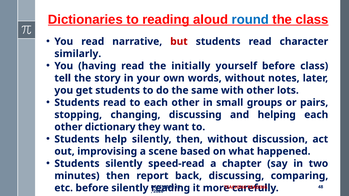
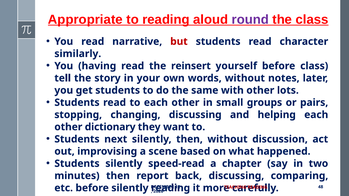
Dictionaries: Dictionaries -> Appropriate (85, 20)
round colour: blue -> purple (250, 20)
initially: initially -> reinsert (191, 66)
help: help -> next (116, 139)
